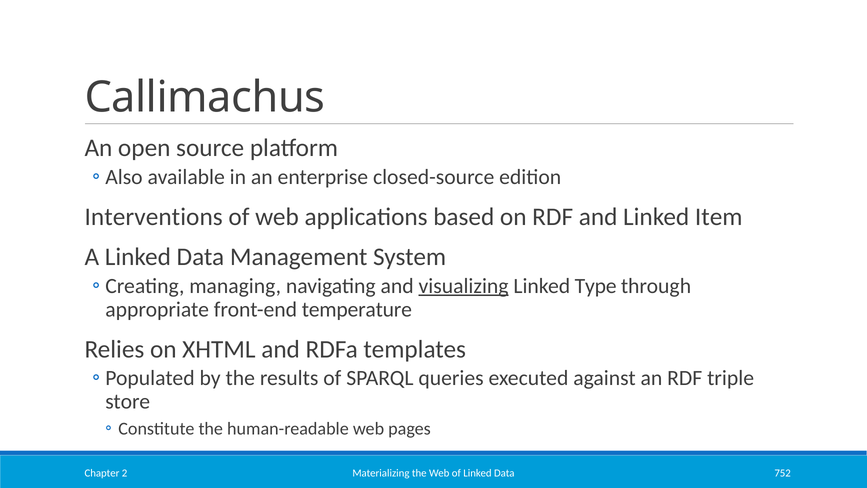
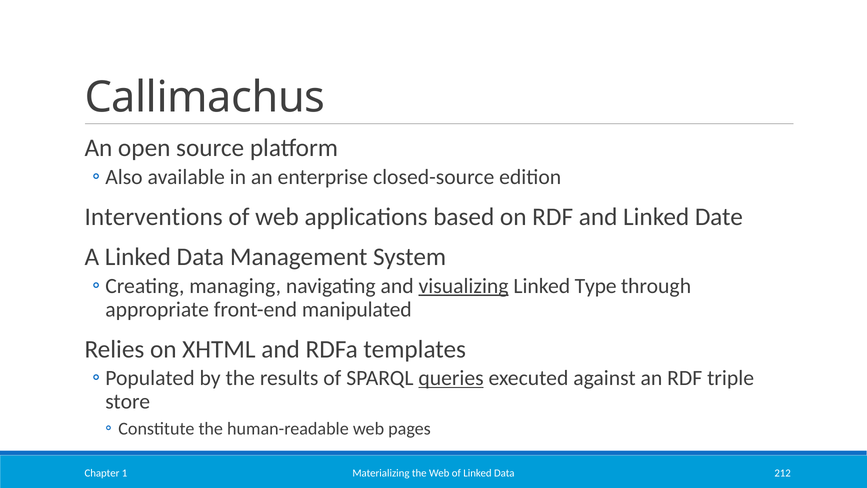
Item: Item -> Date (719, 217)
temperature: temperature -> manipulated (357, 309)
queries underline: none -> present (451, 378)
752: 752 -> 212 (783, 473)
2: 2 -> 1 (125, 473)
